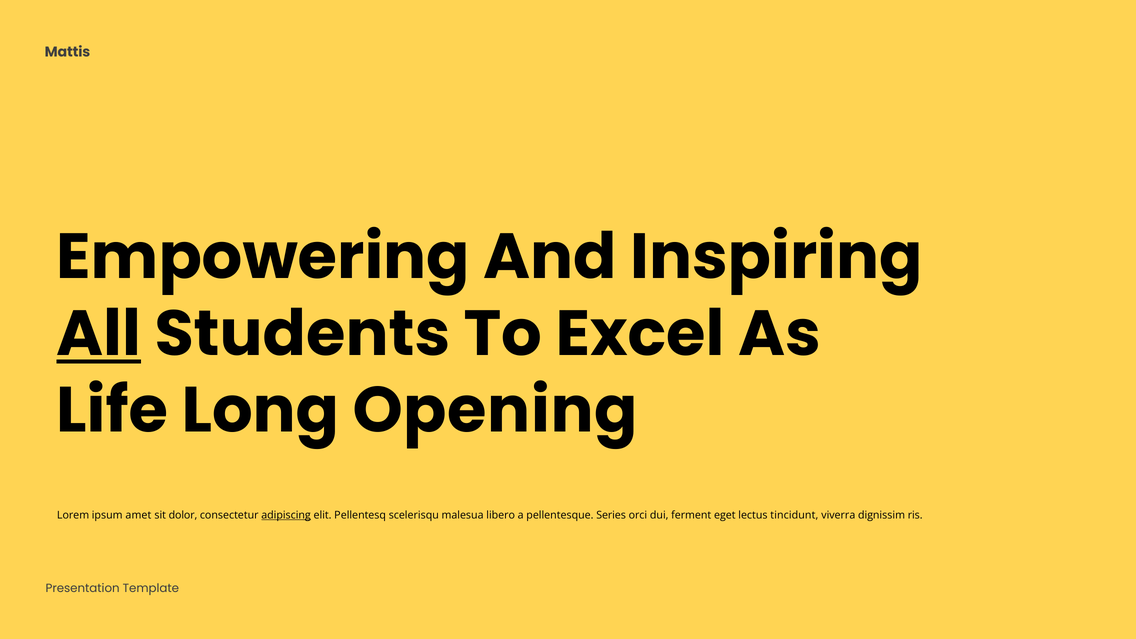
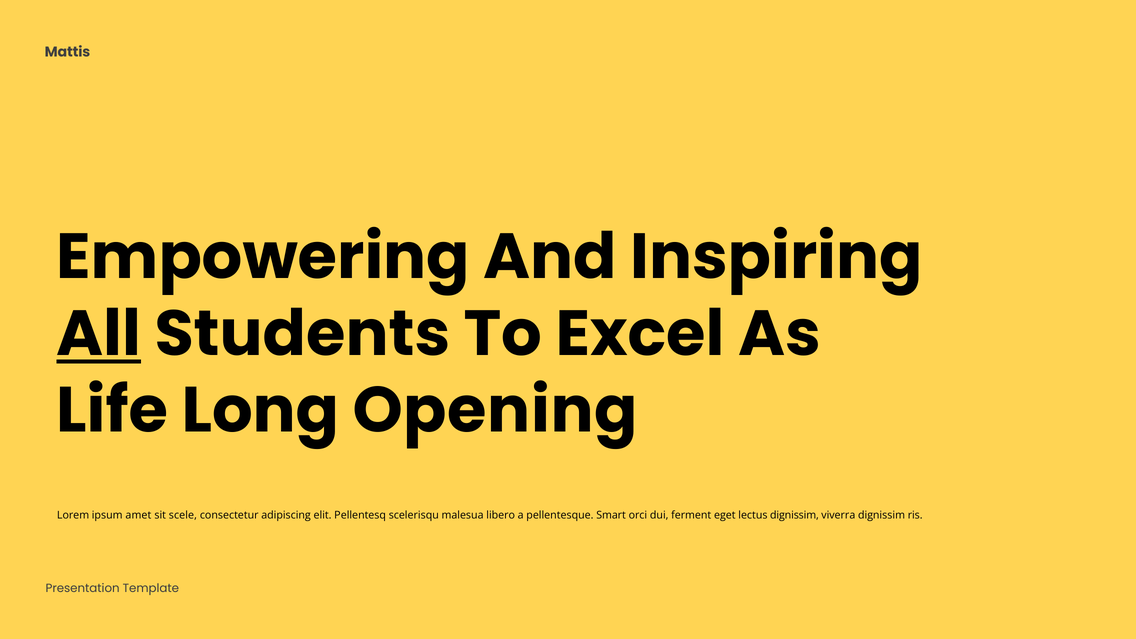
dolor: dolor -> scele (183, 515)
adipiscing underline: present -> none (286, 515)
Series: Series -> Smart (611, 515)
lectus tincidunt: tincidunt -> dignissim (794, 515)
